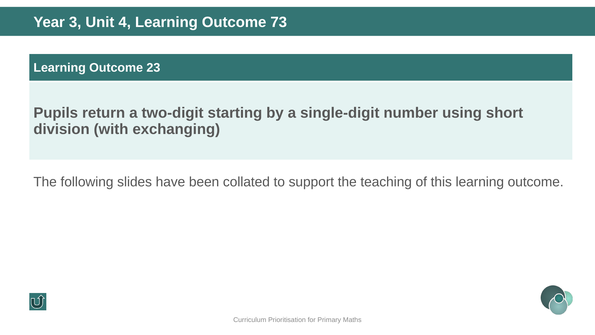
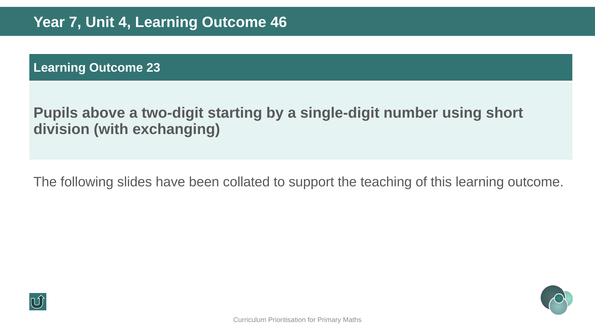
3: 3 -> 7 (75, 22)
73: 73 -> 46 (279, 22)
return: return -> above (104, 113)
